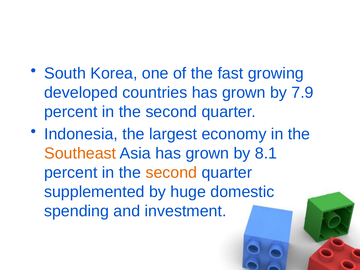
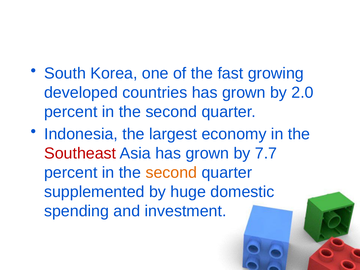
7.9: 7.9 -> 2.0 (303, 93)
Southeast colour: orange -> red (80, 153)
8.1: 8.1 -> 7.7 (266, 153)
